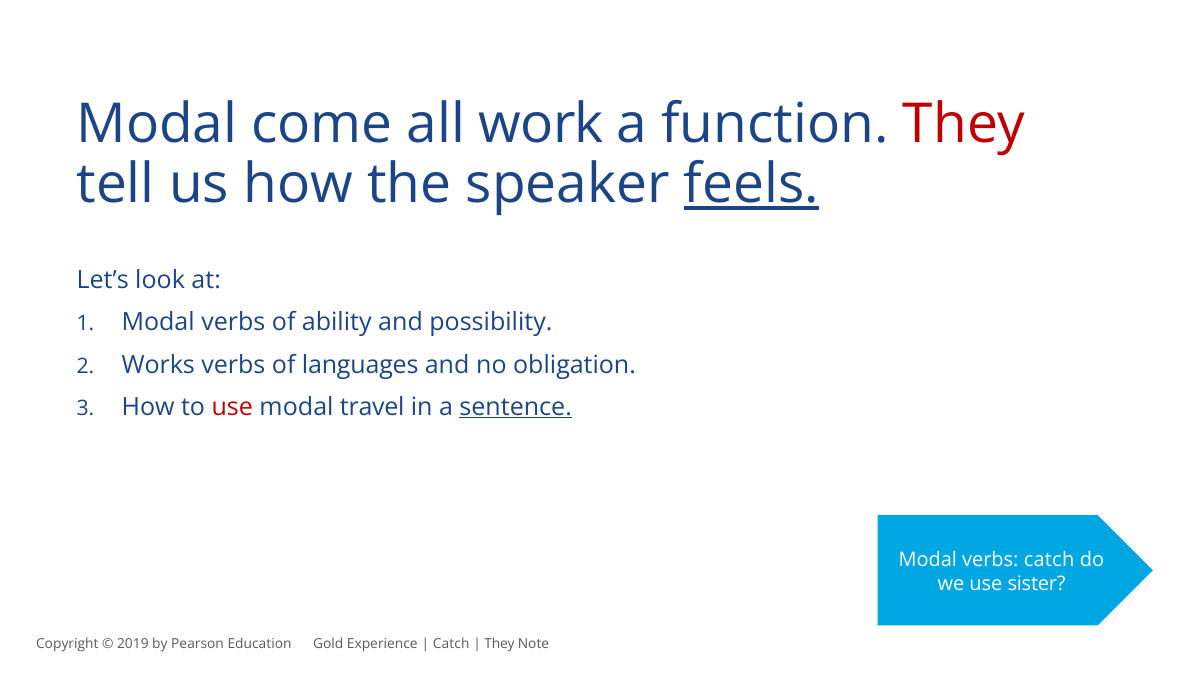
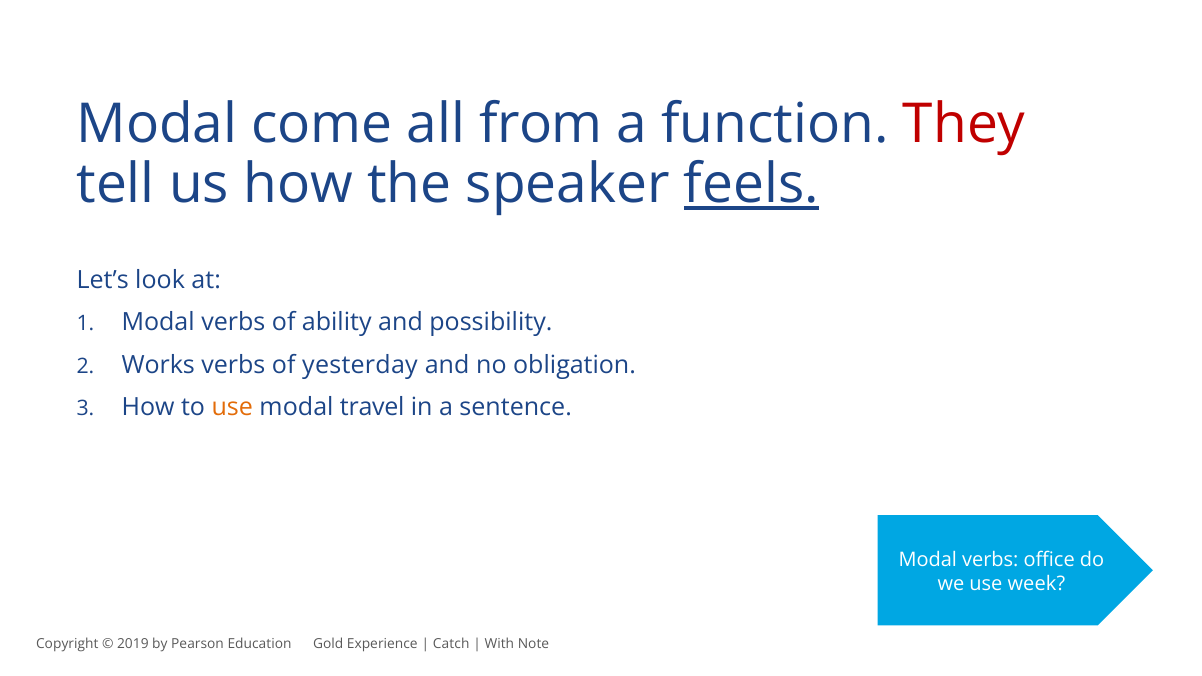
work: work -> from (541, 125)
languages: languages -> yesterday (360, 365)
use colour: red -> orange (232, 407)
sentence underline: present -> none (516, 407)
verbs catch: catch -> office (1049, 560)
sister: sister -> week (1036, 584)
They: They -> With (499, 644)
